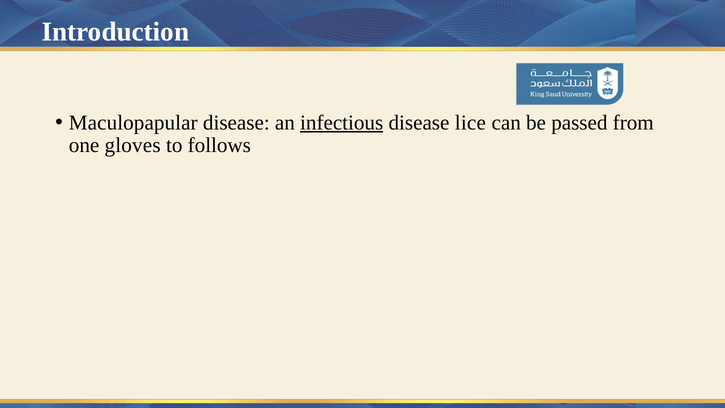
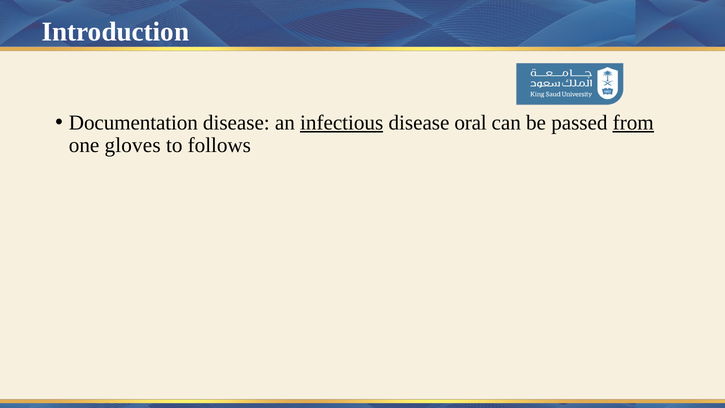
Maculopapular: Maculopapular -> Documentation (133, 123)
lice: lice -> oral (471, 123)
from underline: none -> present (633, 123)
